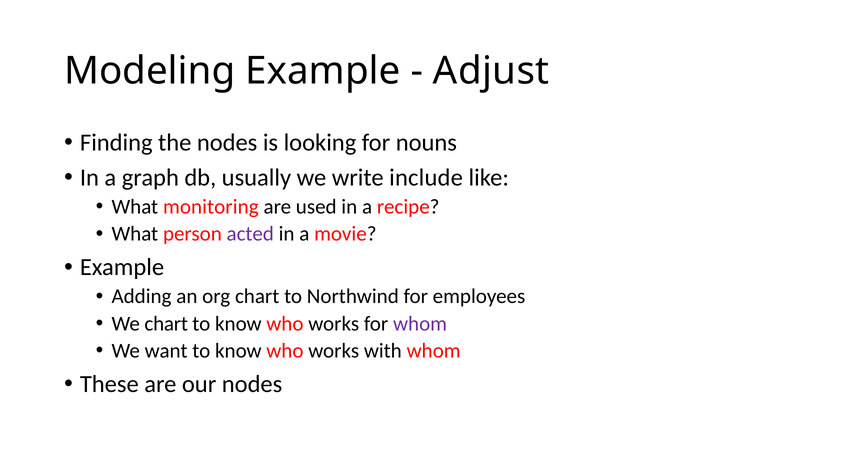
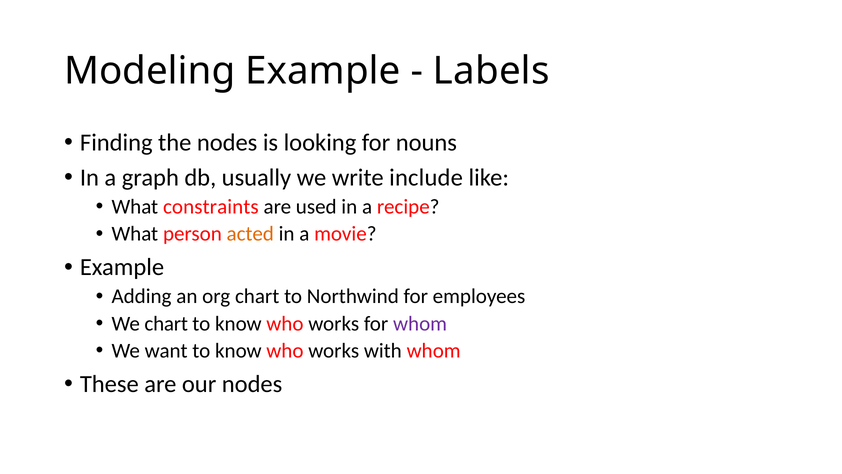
Adjust: Adjust -> Labels (491, 71)
monitoring: monitoring -> constraints (211, 207)
acted colour: purple -> orange (250, 234)
